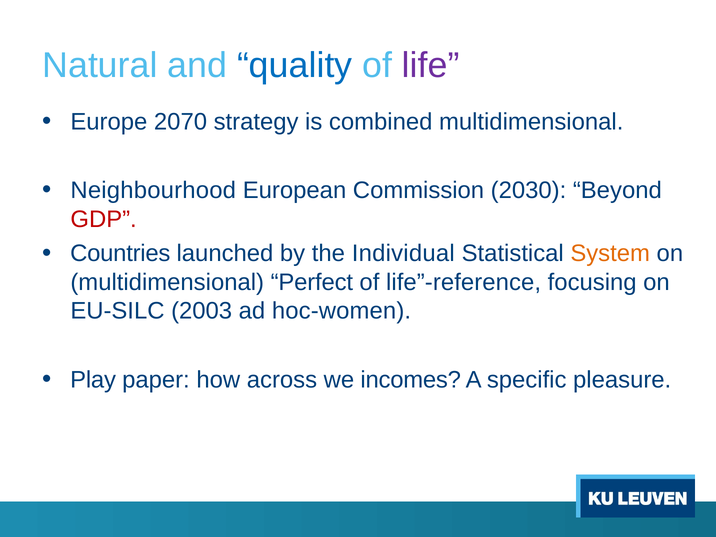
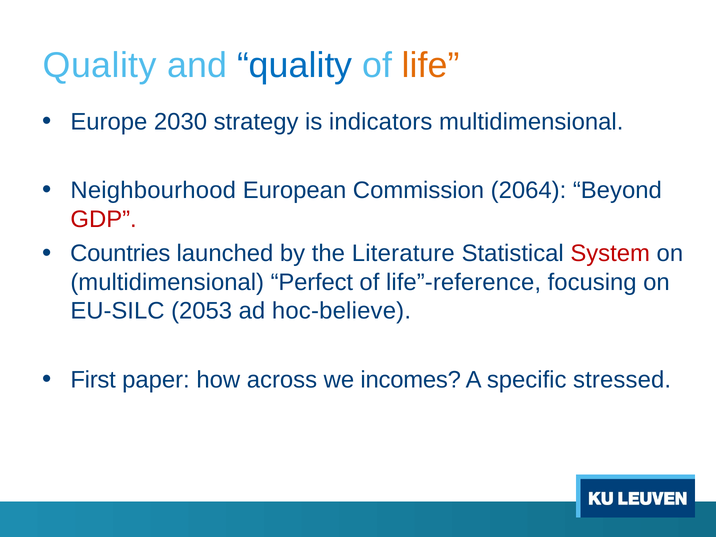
Natural: Natural -> Quality (100, 66)
life colour: purple -> orange (431, 66)
2070: 2070 -> 2030 (181, 122)
combined: combined -> indicators (381, 122)
2030: 2030 -> 2064 (529, 191)
Individual: Individual -> Literature (403, 254)
System colour: orange -> red (610, 254)
2003: 2003 -> 2053 (202, 311)
hoc-women: hoc-women -> hoc-believe (341, 311)
Play: Play -> First (93, 380)
pleasure: pleasure -> stressed (622, 380)
